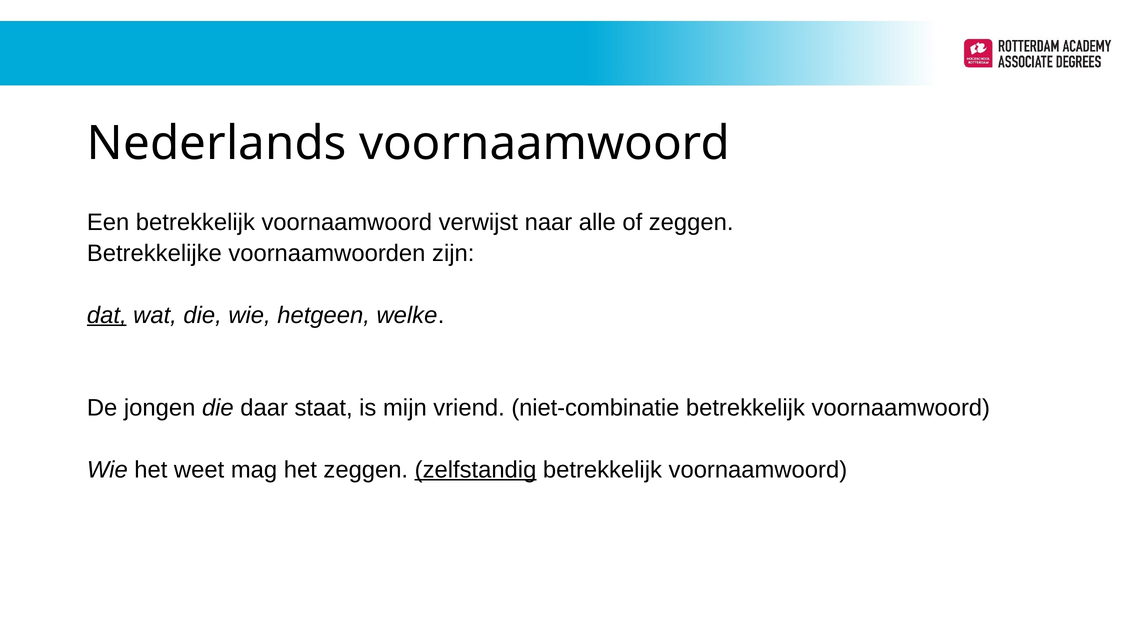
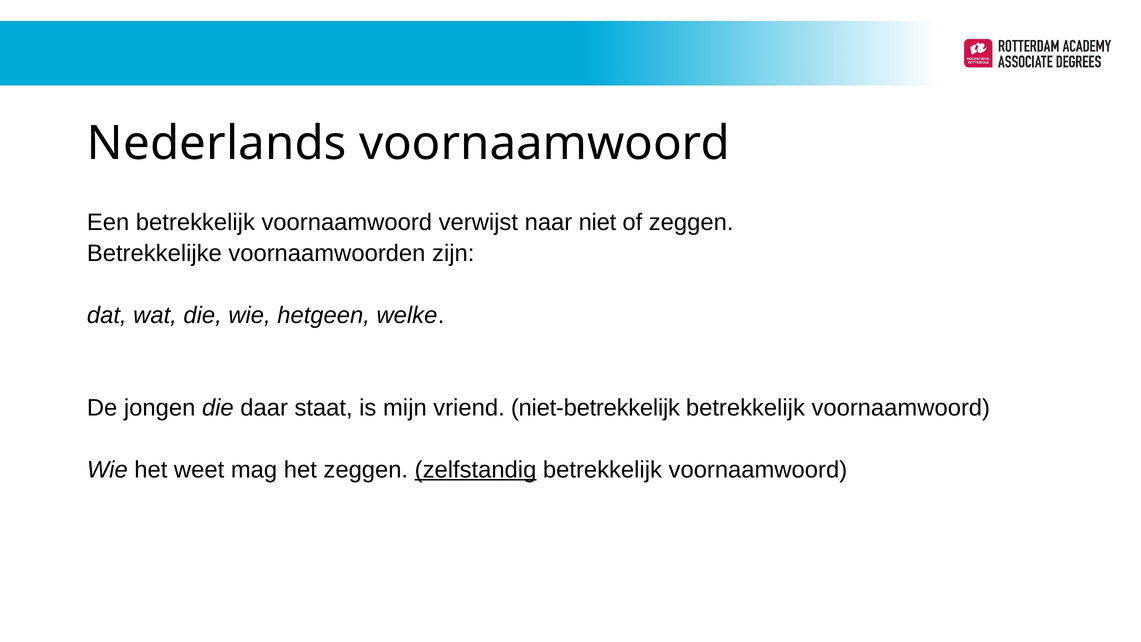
alle: alle -> niet (597, 222)
dat underline: present -> none (107, 315)
niet-combinatie: niet-combinatie -> niet-betrekkelijk (595, 408)
